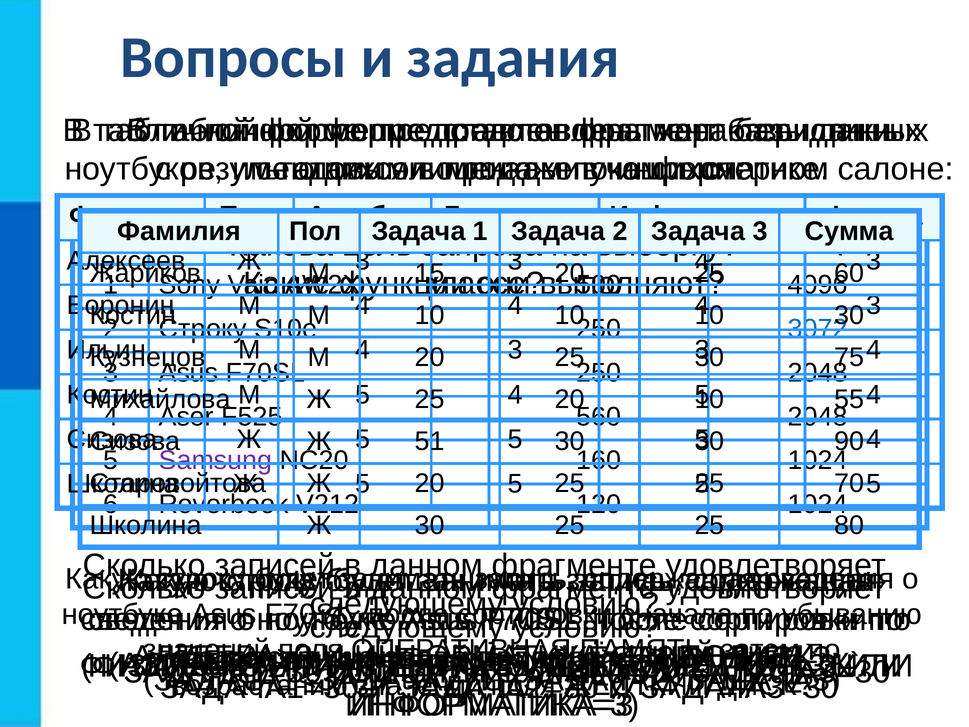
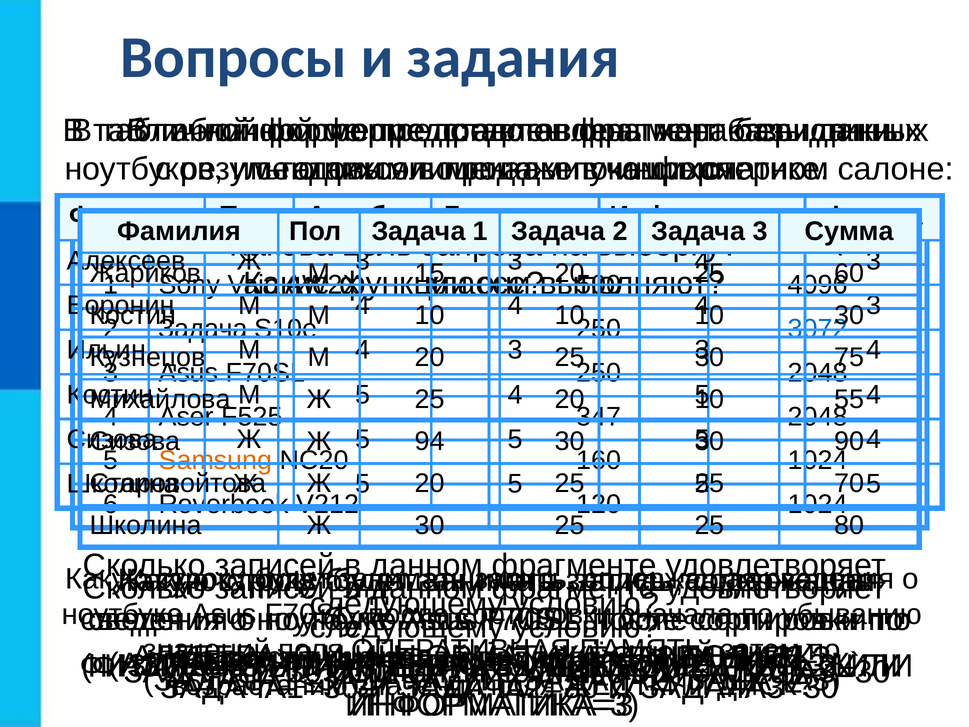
Строку: Строку -> Задача (203, 329)
560: 560 -> 347 (599, 417)
51: 51 -> 94 (430, 441)
Samsung colour: purple -> orange (215, 460)
